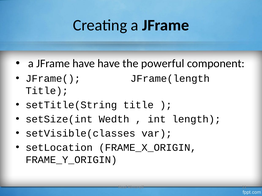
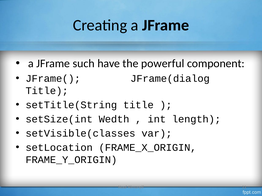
JFrame have: have -> such (84, 64)
JFrame(length: JFrame(length -> JFrame(dialog (170, 79)
